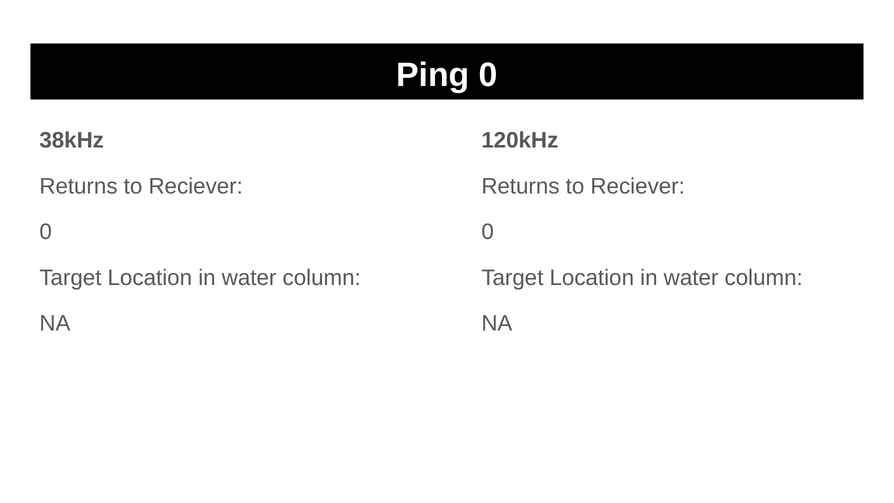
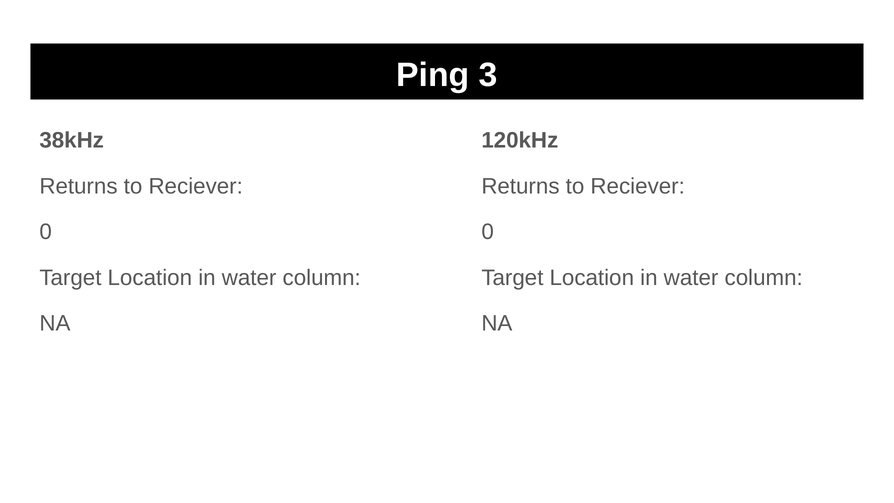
Ping 0: 0 -> 3 (488, 75)
